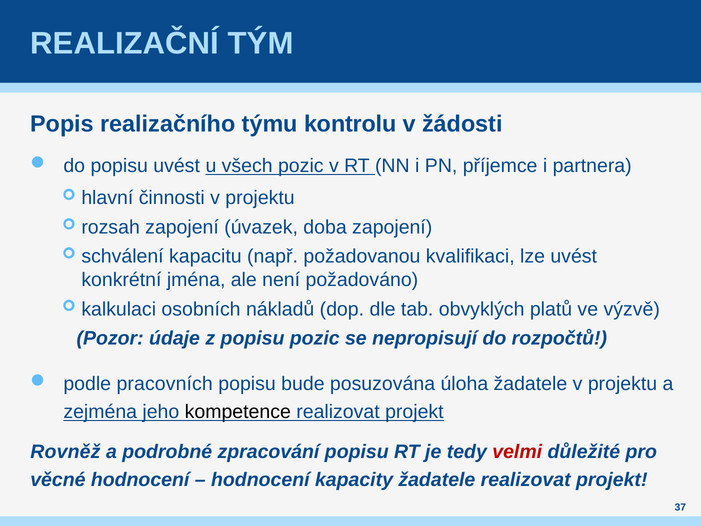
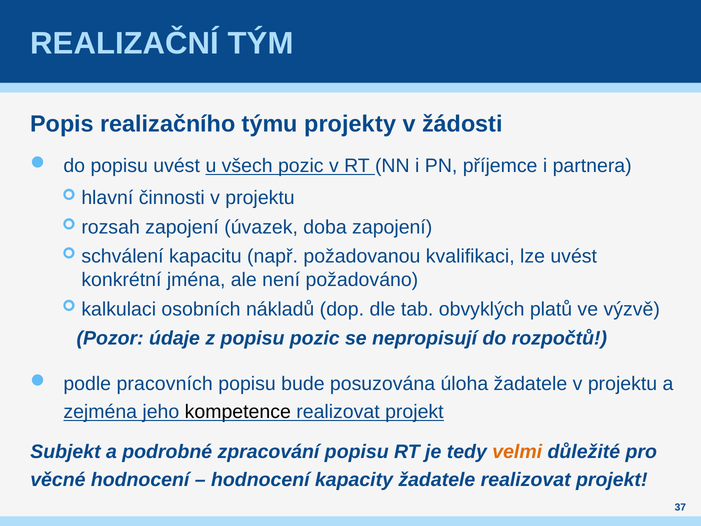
kontrolu: kontrolu -> projekty (350, 124)
Rovněž: Rovněž -> Subjekt (65, 452)
velmi colour: red -> orange (517, 452)
